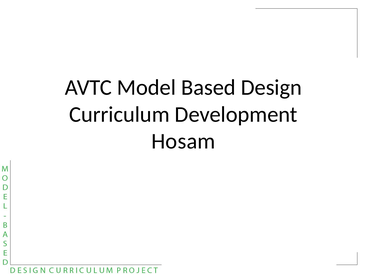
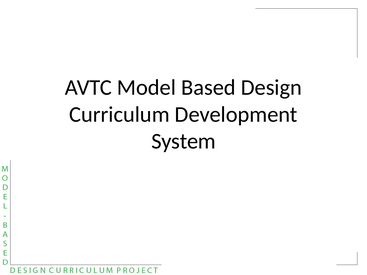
Hosam: Hosam -> System (184, 141)
